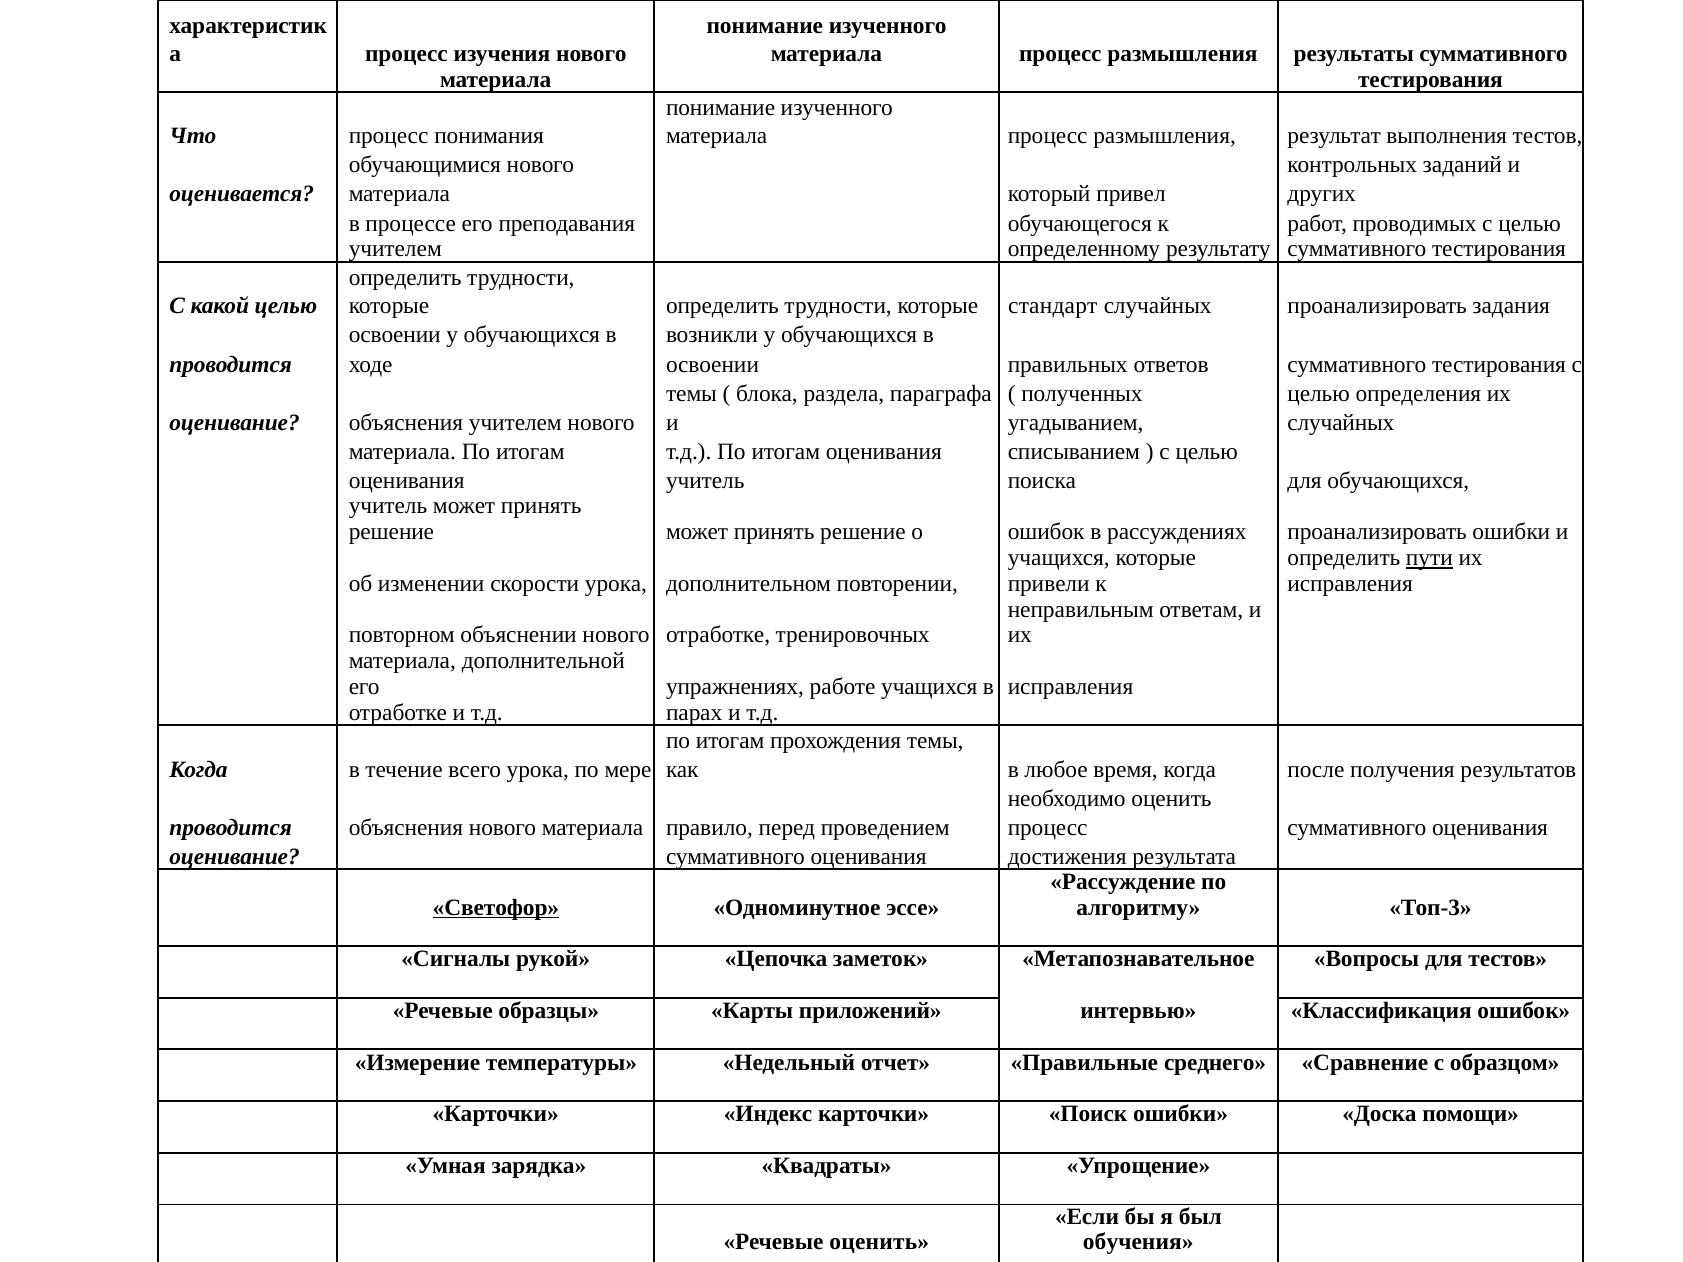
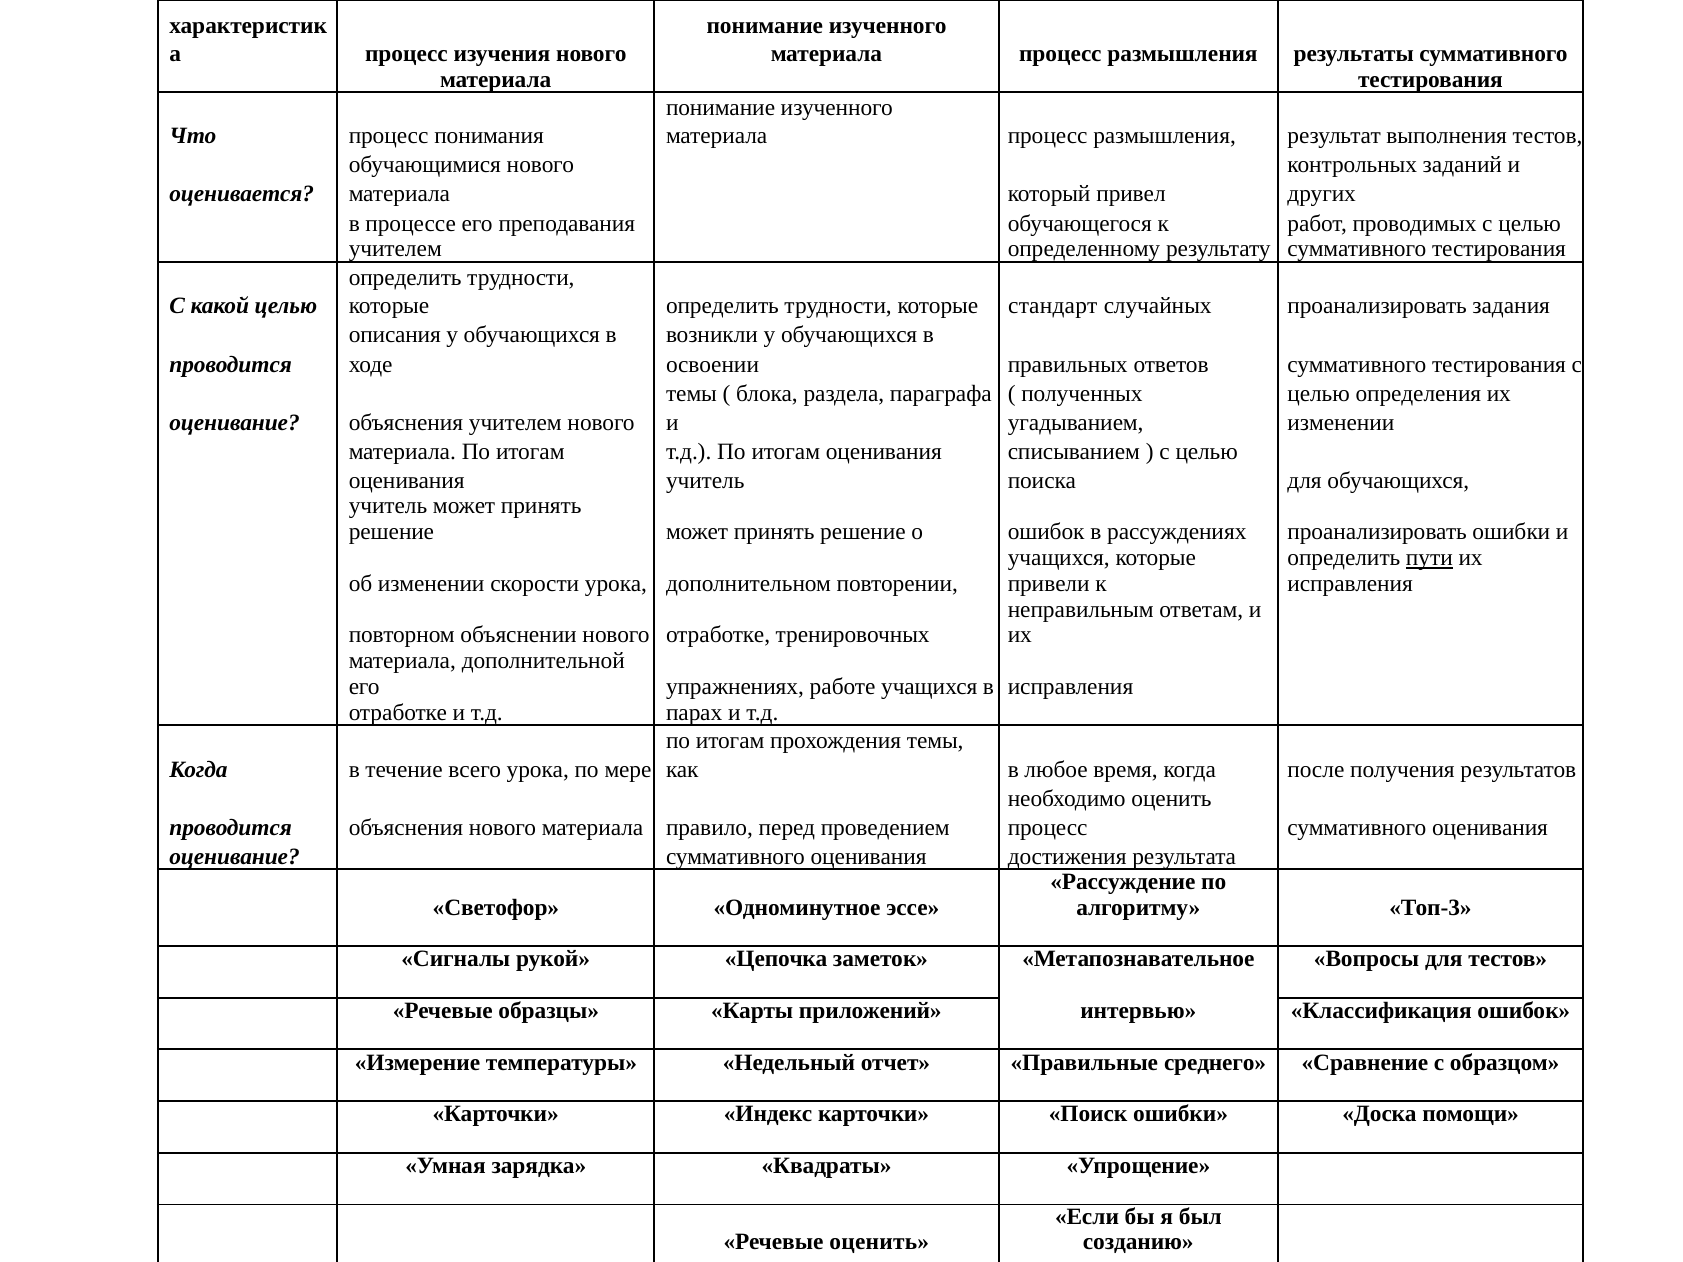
освоении: освоении -> описания (395, 335)
случайных: случайных -> изменении (1341, 422)
Светофор underline: present -> none (496, 908)
обучения: обучения -> созданию (1138, 1242)
